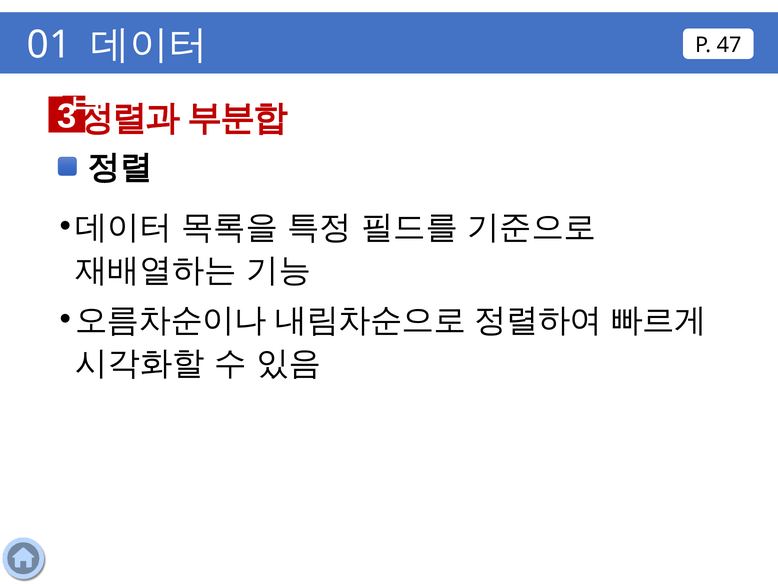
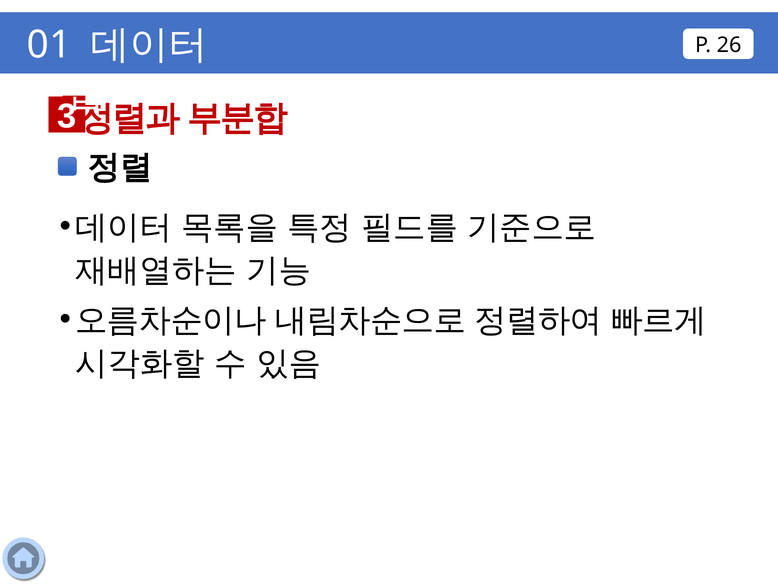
47: 47 -> 26 (729, 45)
